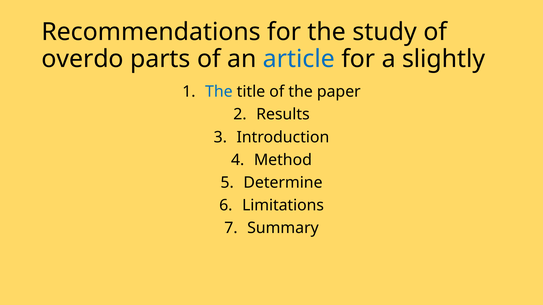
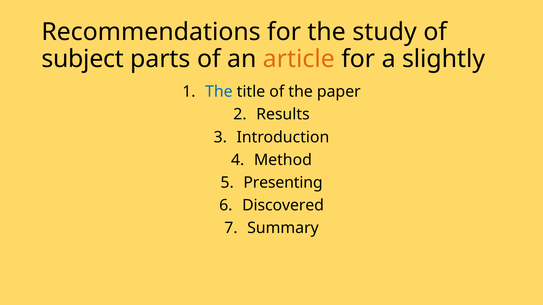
overdo: overdo -> subject (83, 59)
article colour: blue -> orange (299, 59)
Determine: Determine -> Presenting (283, 183)
Limitations: Limitations -> Discovered (283, 206)
